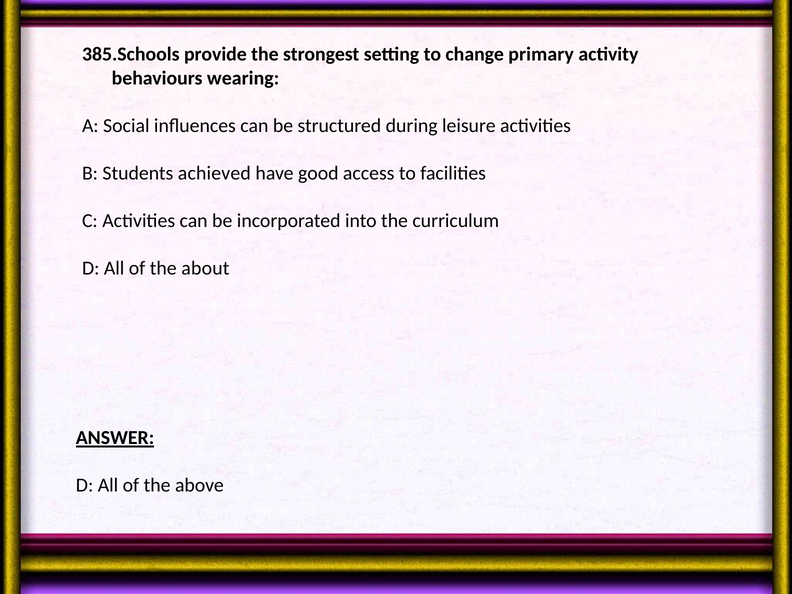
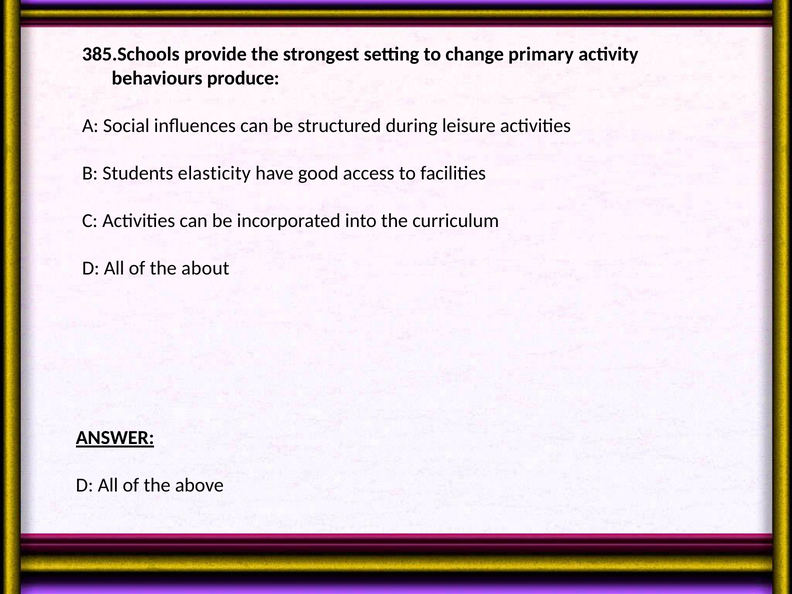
wearing: wearing -> produce (243, 78)
achieved: achieved -> elasticity (214, 173)
